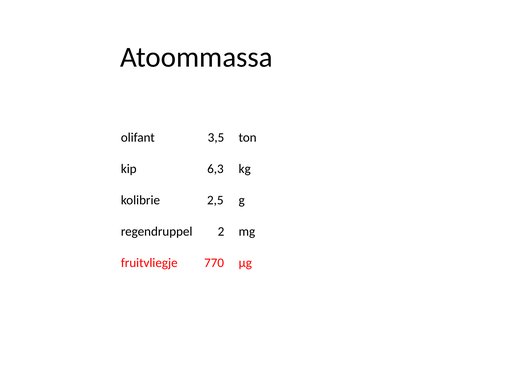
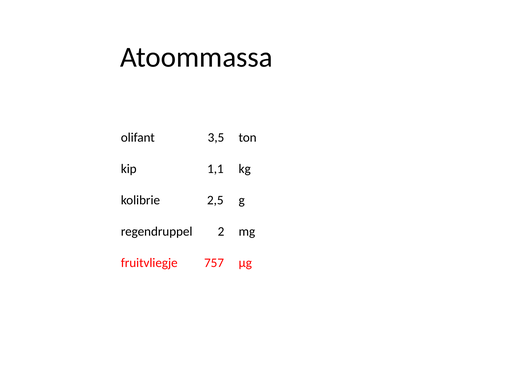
6,3: 6,3 -> 1,1 (215, 169)
770: 770 -> 757 (214, 262)
